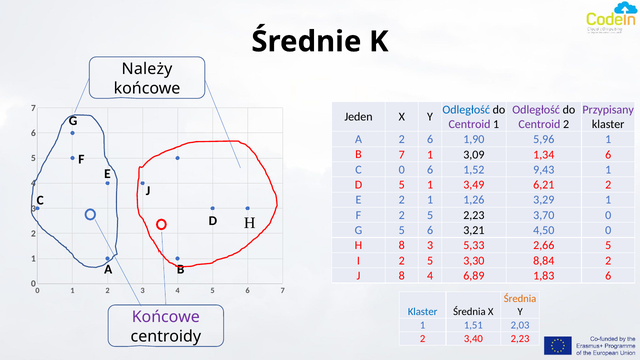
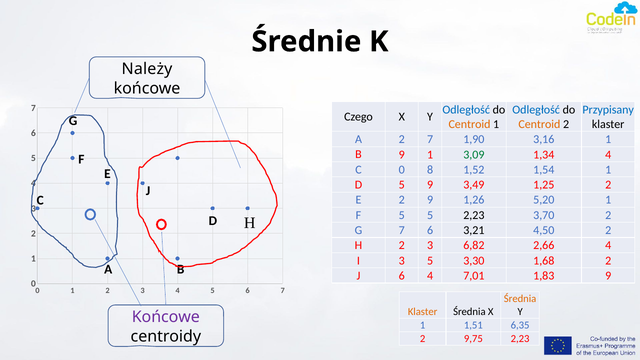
Odległość colour: purple -> blue (536, 110)
Przypisany colour: purple -> blue (608, 110)
Jeden: Jeden -> Czego (359, 117)
Centroid colour: purple -> orange (469, 124)
Centroid colour: purple -> orange (539, 124)
2 6: 6 -> 7 (430, 139)
5,96: 5,96 -> 3,16 (544, 139)
B 7: 7 -> 9 (402, 155)
3,09 colour: black -> green (474, 155)
1,34 6: 6 -> 4 (608, 155)
0 6: 6 -> 8 (430, 170)
9,43: 9,43 -> 1,54 (544, 170)
5 1: 1 -> 9 (430, 185)
6,21: 6,21 -> 1,25 (544, 185)
2 1: 1 -> 9 (430, 200)
3,29: 3,29 -> 5,20 (544, 200)
F 2: 2 -> 5 (402, 215)
3,70 0: 0 -> 2 (608, 215)
G 5: 5 -> 7 (402, 230)
4,50 0: 0 -> 2 (608, 230)
H 8: 8 -> 2 (402, 245)
5,33: 5,33 -> 6,82 (474, 245)
2,66 5: 5 -> 4 (608, 245)
I 2: 2 -> 3 (402, 261)
8,84: 8,84 -> 1,68 (544, 261)
J 8: 8 -> 6 (402, 276)
6,89: 6,89 -> 7,01 (474, 276)
1,83 6: 6 -> 9 (608, 276)
Klaster colour: blue -> orange (423, 312)
2,03: 2,03 -> 6,35 (520, 325)
3,40: 3,40 -> 9,75 (473, 339)
